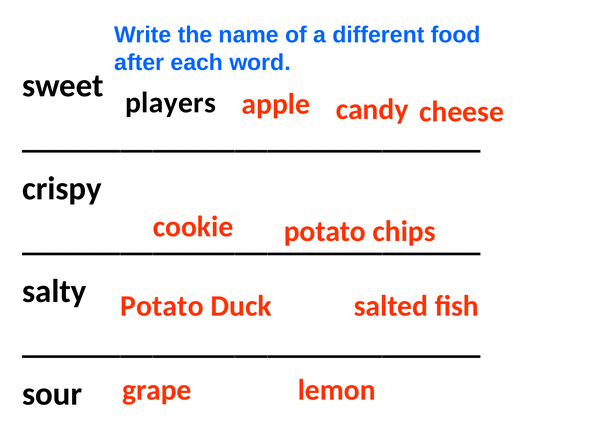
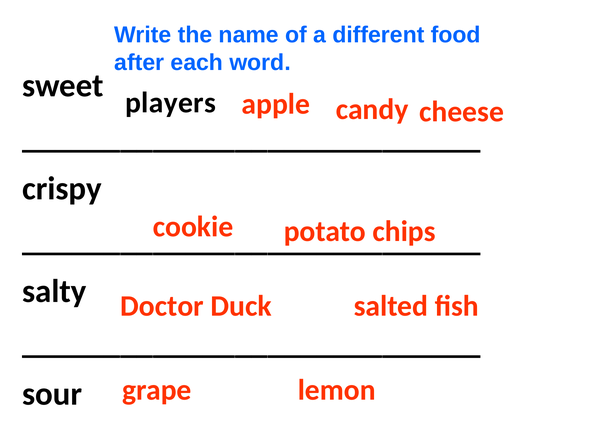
Potato: Potato -> Doctor (162, 306)
